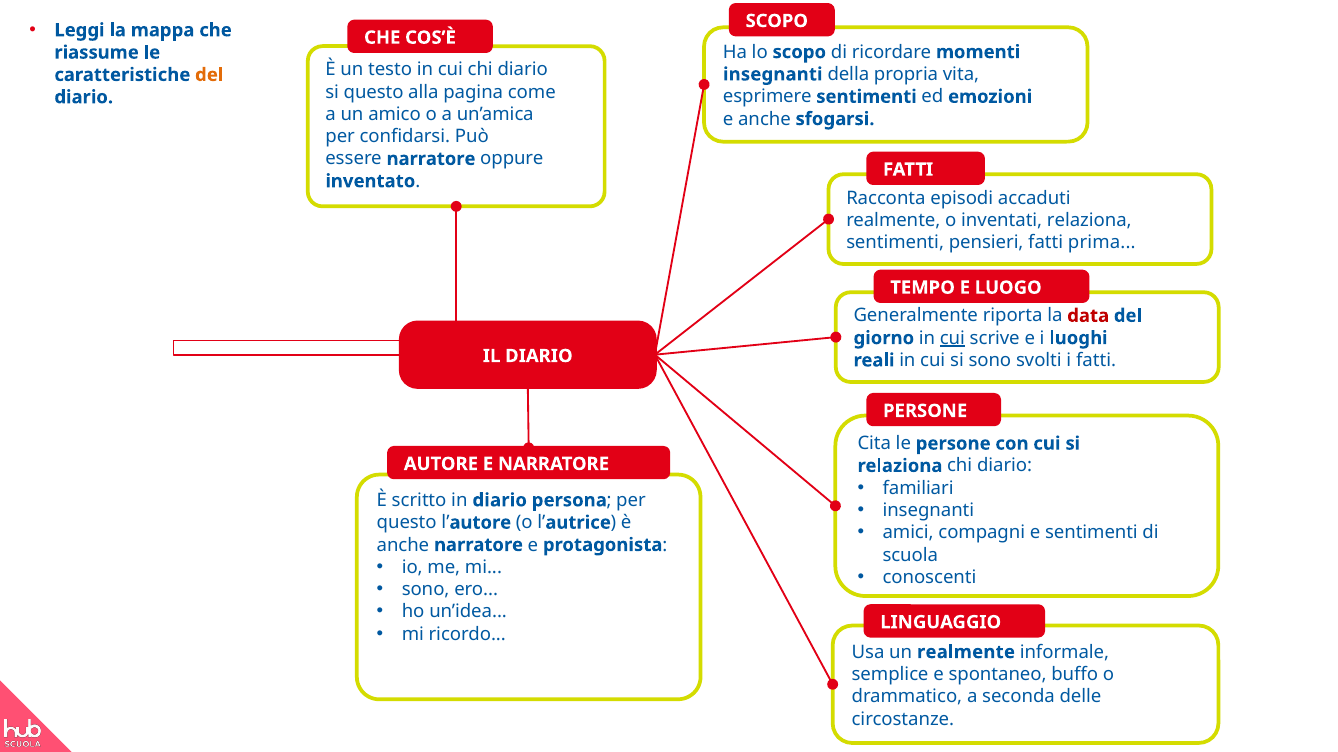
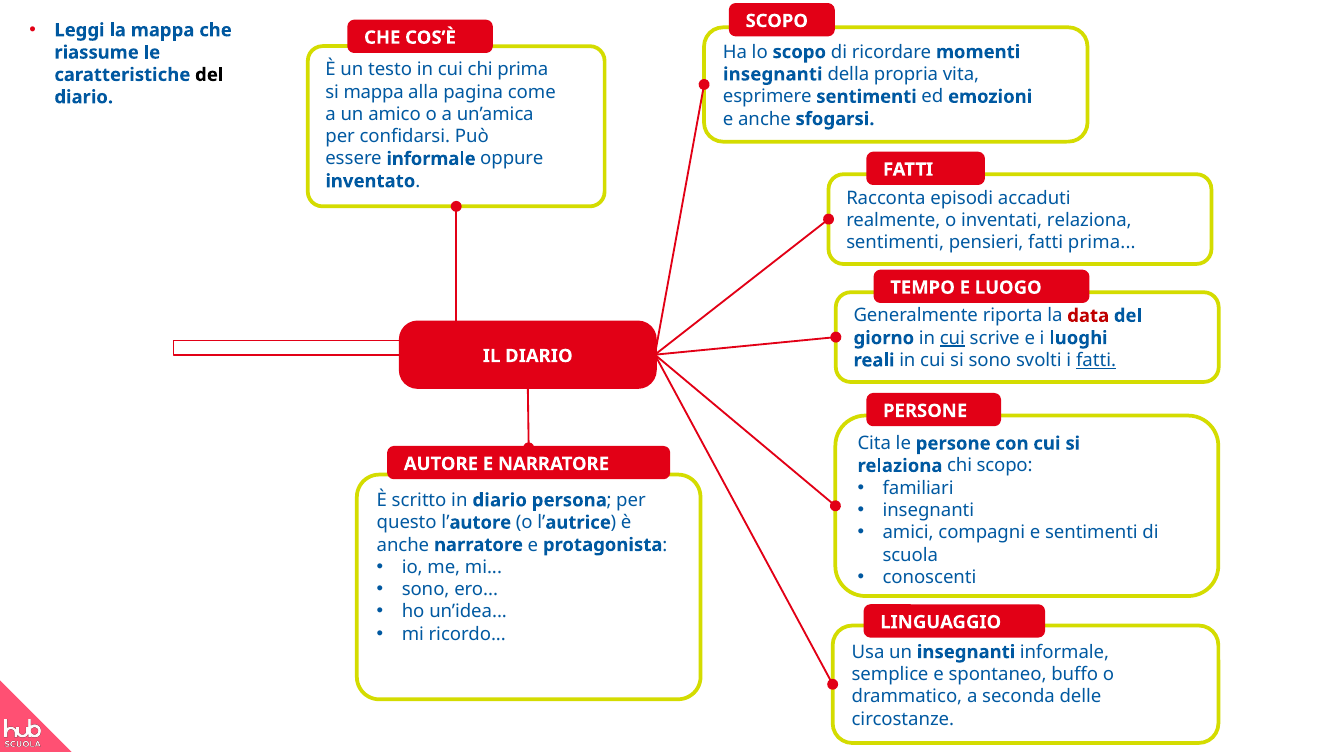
cui chi diario: diario -> prima (523, 70)
del colour: orange -> black (209, 75)
si questo: questo -> mappa (374, 92)
essere narratore: narratore -> informale (431, 159)
fatti underline: none -> present (1096, 361)
relaziona chi diario: diario -> scopo (1005, 466)
un realmente: realmente -> insegnanti (966, 653)
